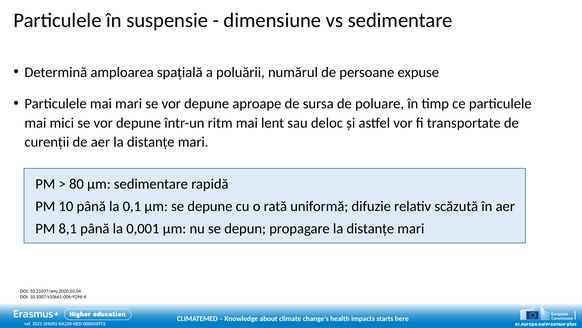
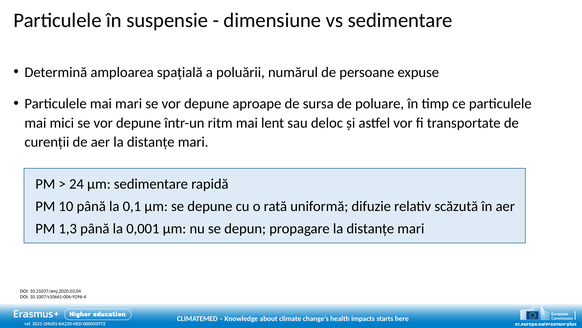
80: 80 -> 24 (76, 184)
8,1: 8,1 -> 1,3 (68, 228)
